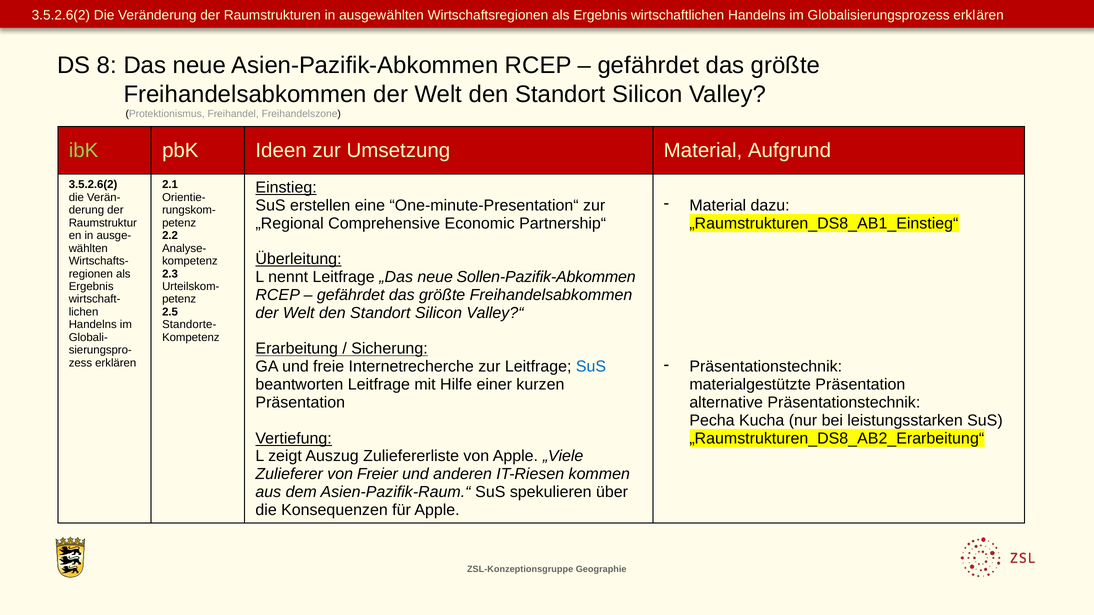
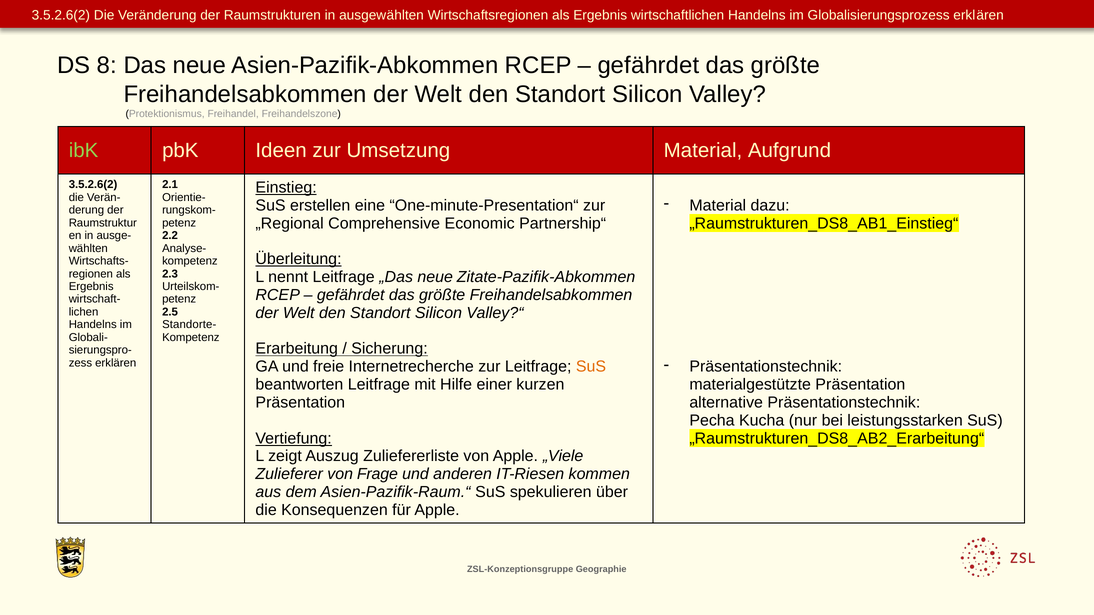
Sollen-Pazifik-Abkommen: Sollen-Pazifik-Abkommen -> Zitate-Pazifik-Abkommen (546, 277)
SuS colour: blue -> orange (591, 367)
Freier: Freier -> Frage (377, 474)
